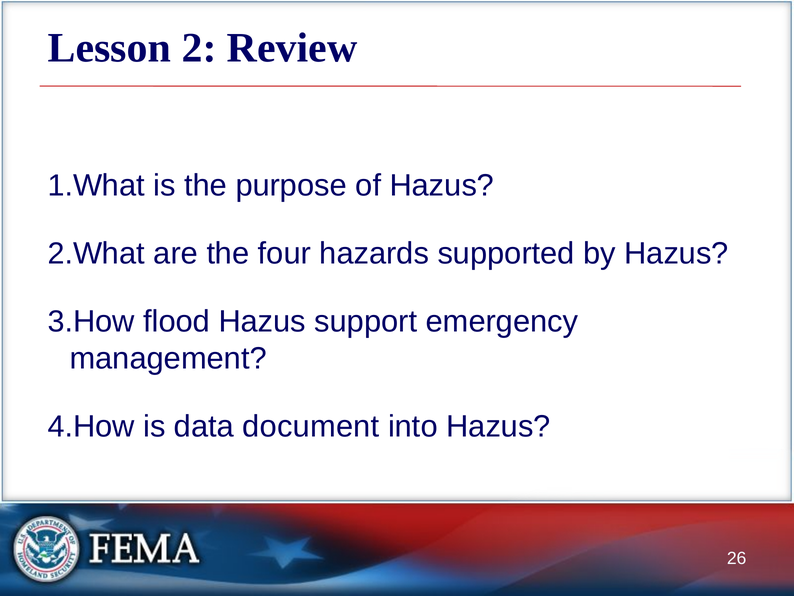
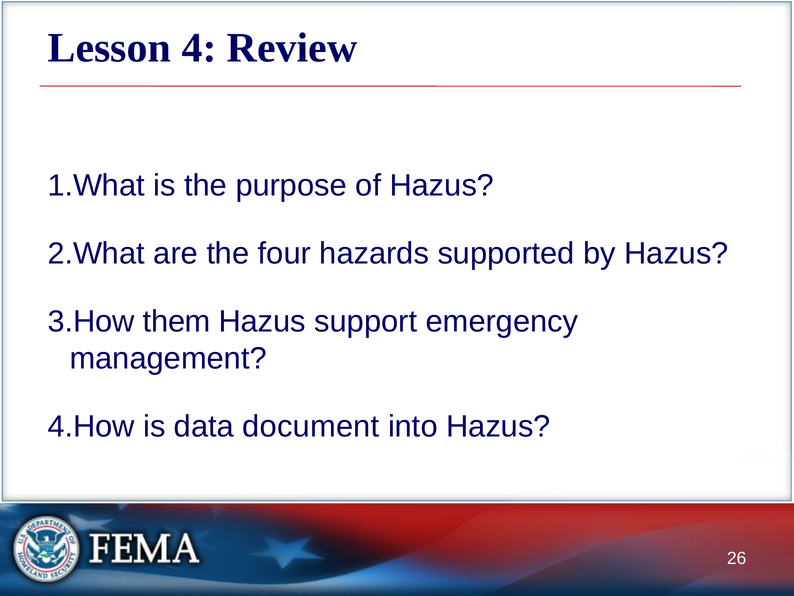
2: 2 -> 4 (199, 48)
flood: flood -> them (177, 321)
